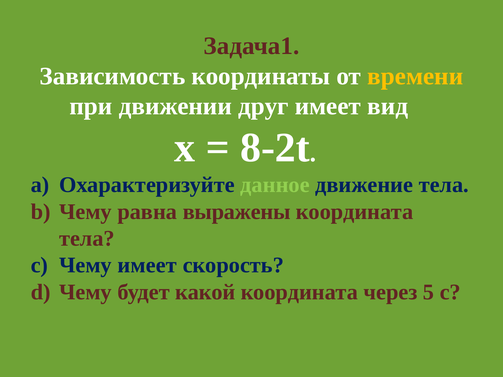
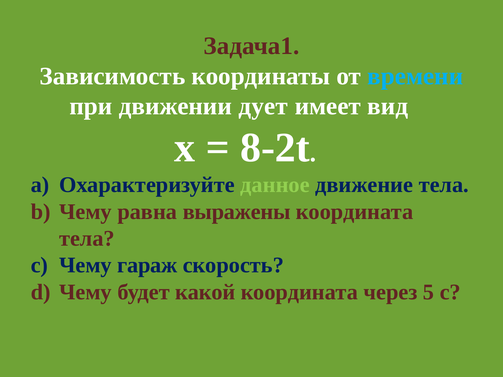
времени colour: yellow -> light blue (415, 76)
друг: друг -> дует (263, 106)
Чему имеет: имеет -> гараж (147, 265)
